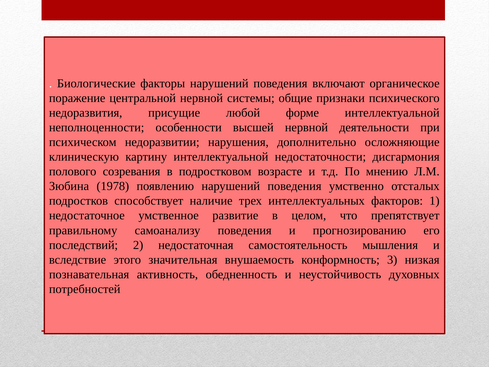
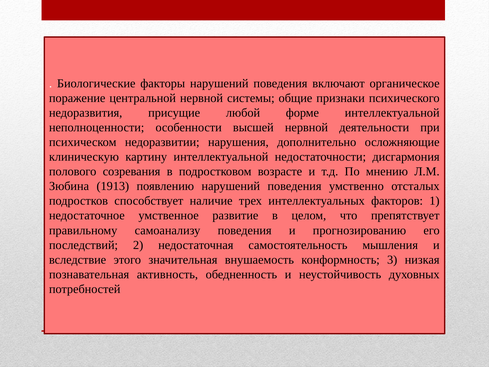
1978: 1978 -> 1913 (113, 186)
